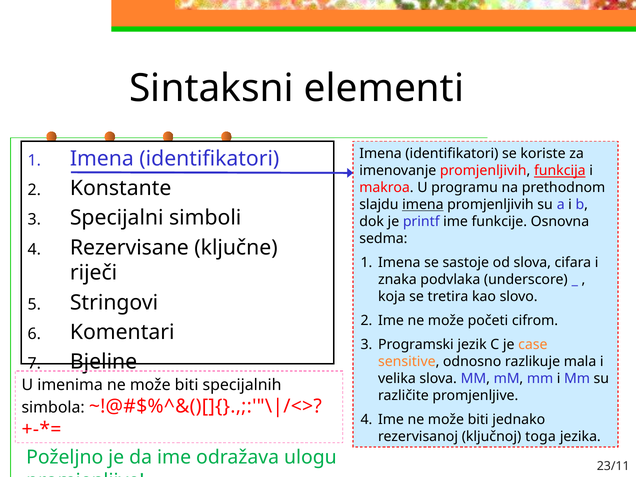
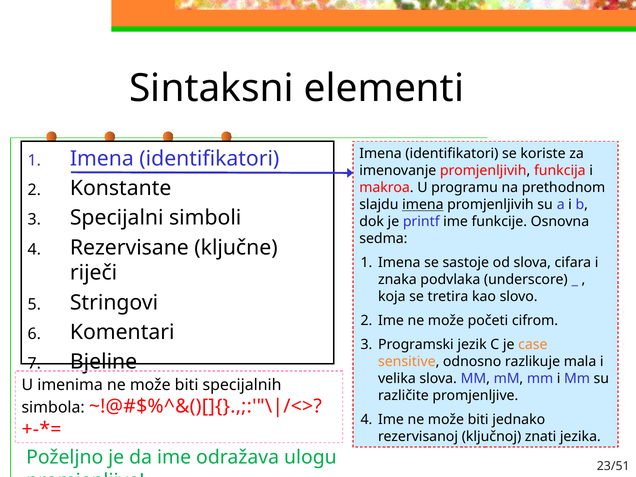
funkcija underline: present -> none (560, 171)
toga: toga -> znati (541, 436)
23/11: 23/11 -> 23/51 (613, 466)
